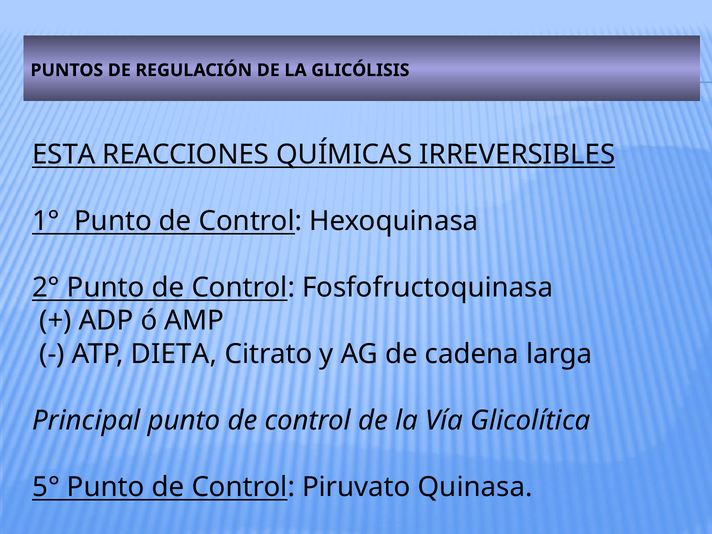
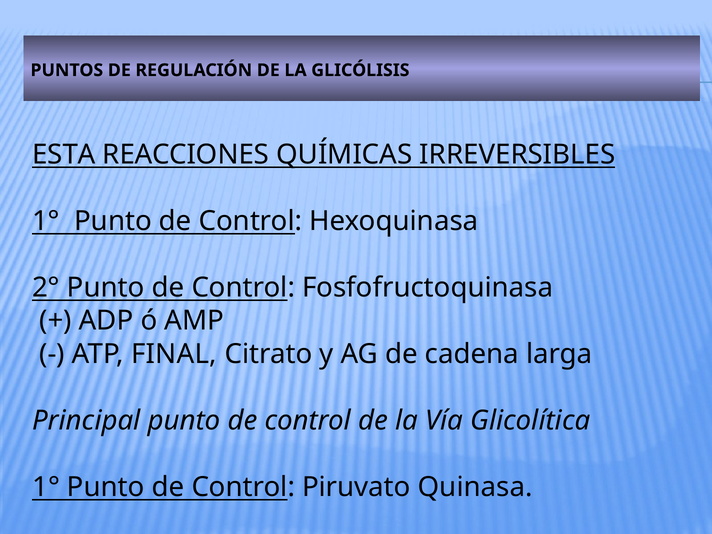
DIETA: DIETA -> FINAL (174, 354)
5°: 5° -> 1° (46, 487)
